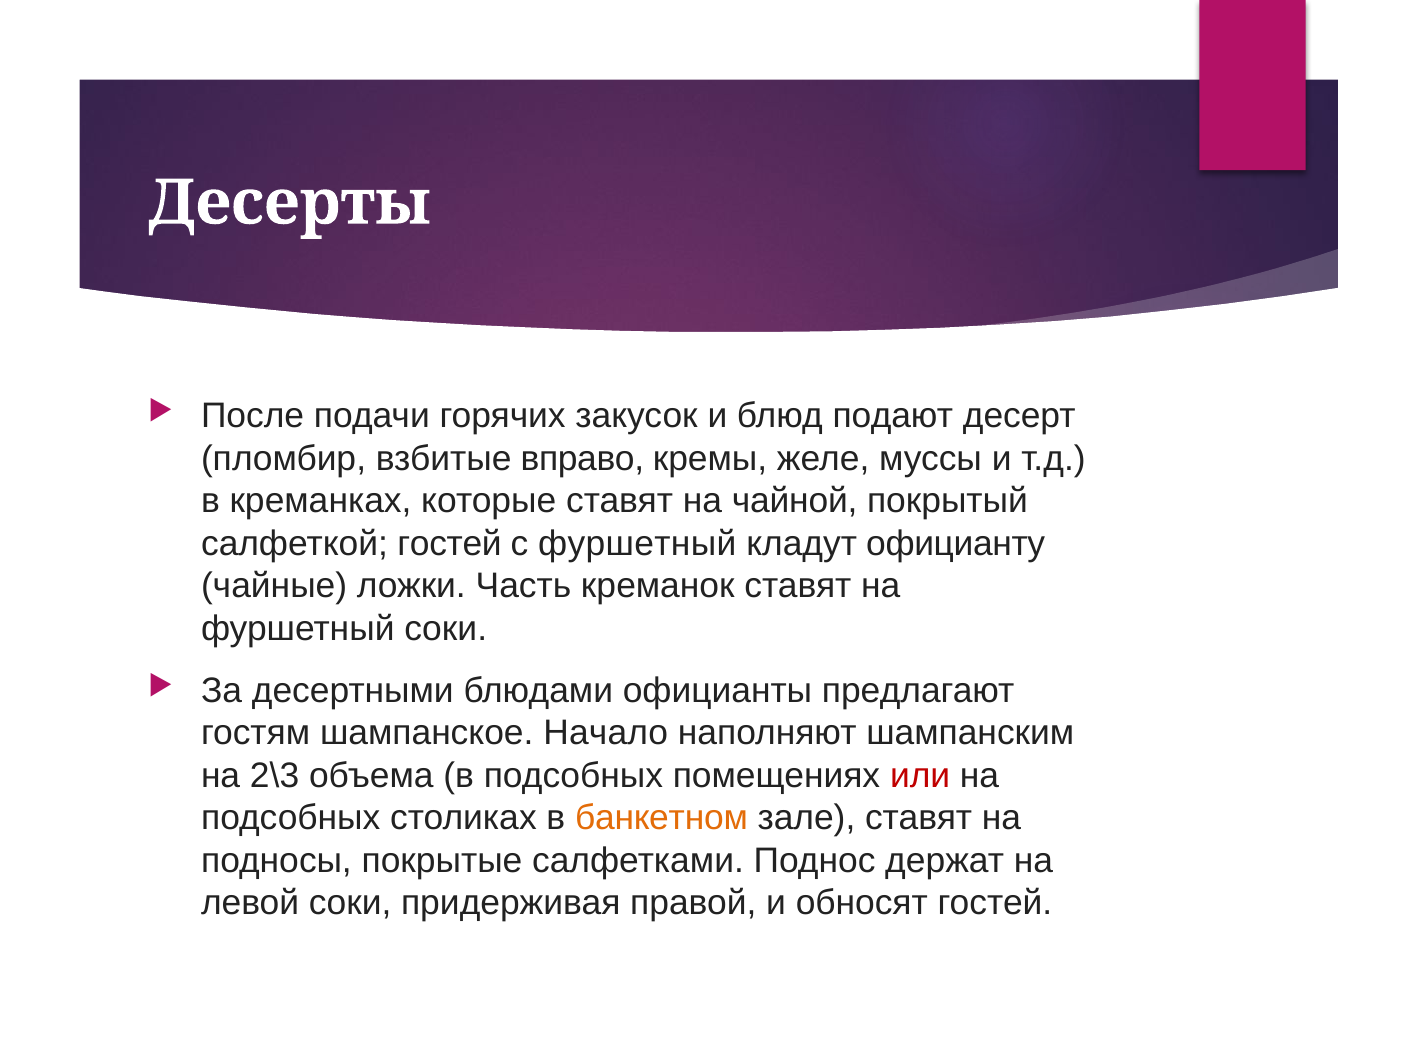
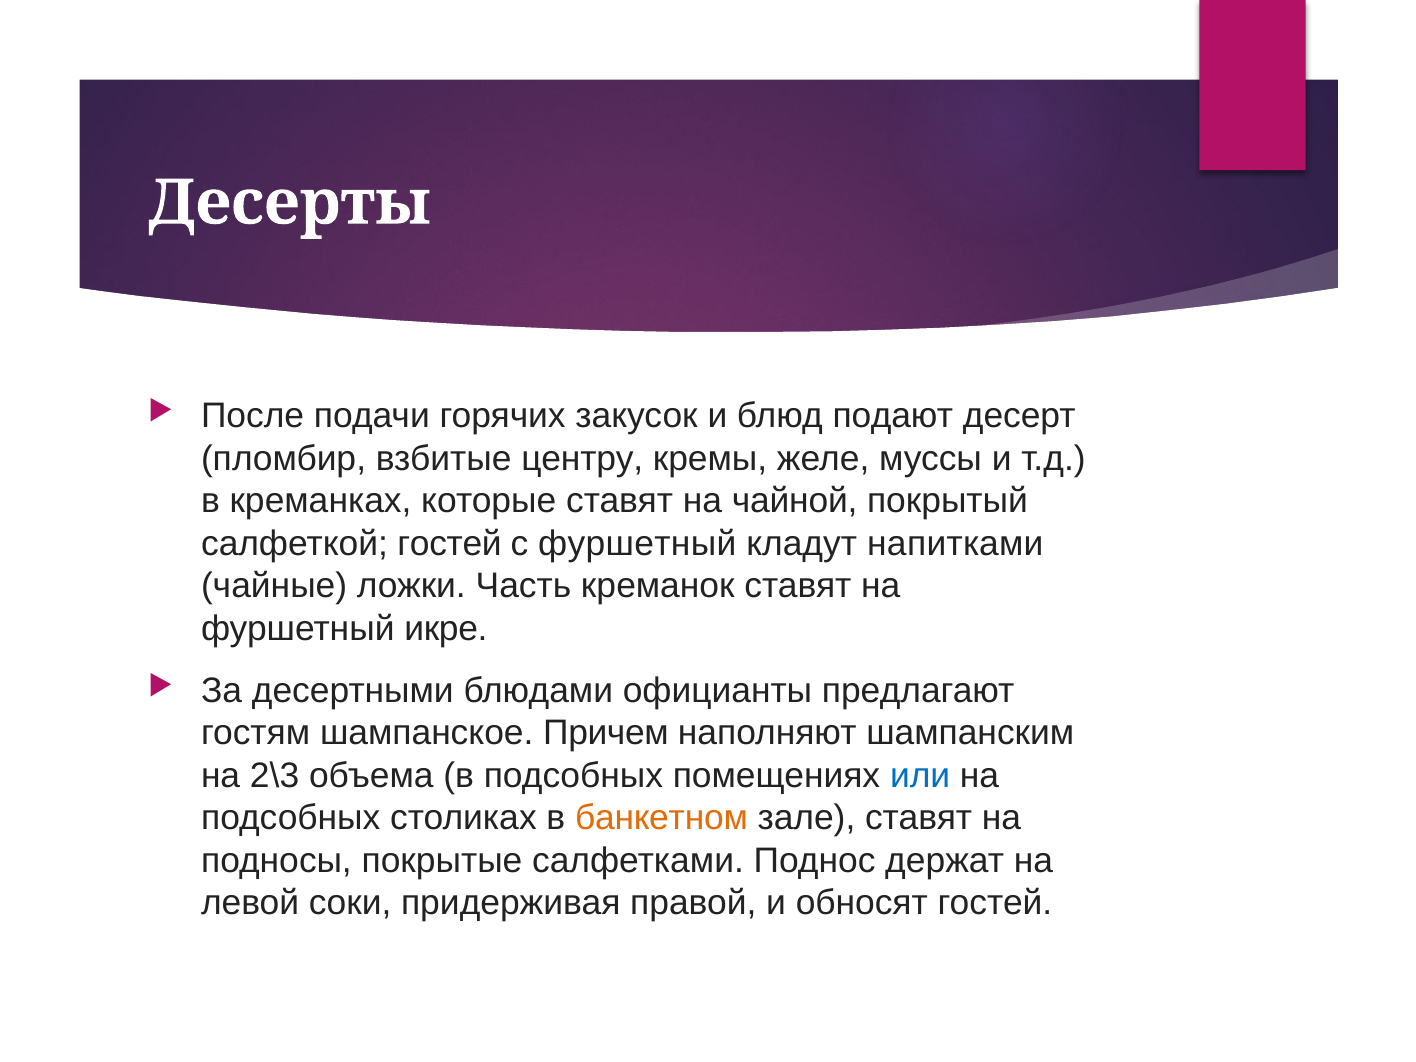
вправо: вправо -> центру (582, 459)
официанту: официанту -> напитками (955, 544)
фуршетный соки: соки -> икре (446, 629)
Начало: Начало -> Причем (606, 733)
или colour: red -> blue (920, 776)
